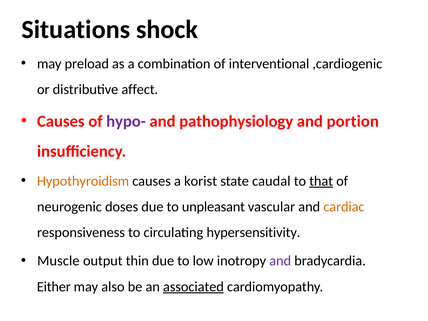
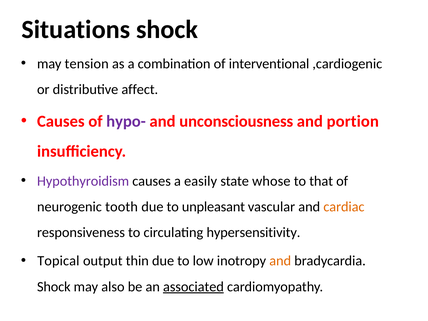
preload: preload -> tension (87, 64)
pathophysiology: pathophysiology -> unconsciousness (236, 121)
Hypothyroidism colour: orange -> purple (83, 181)
korist: korist -> easily (201, 181)
caudal: caudal -> whose (271, 181)
that underline: present -> none (321, 181)
doses: doses -> tooth (122, 207)
Muscle: Muscle -> Topical (58, 261)
and colour: purple -> orange (280, 261)
Either: Either -> Shock (54, 287)
